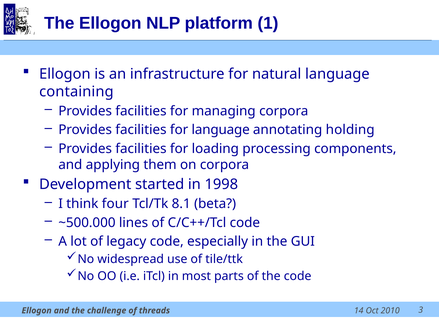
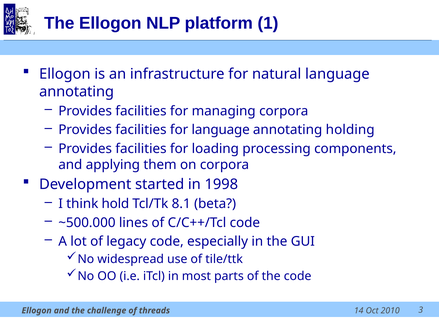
containing: containing -> annotating (77, 92)
four: four -> hold (115, 204)
